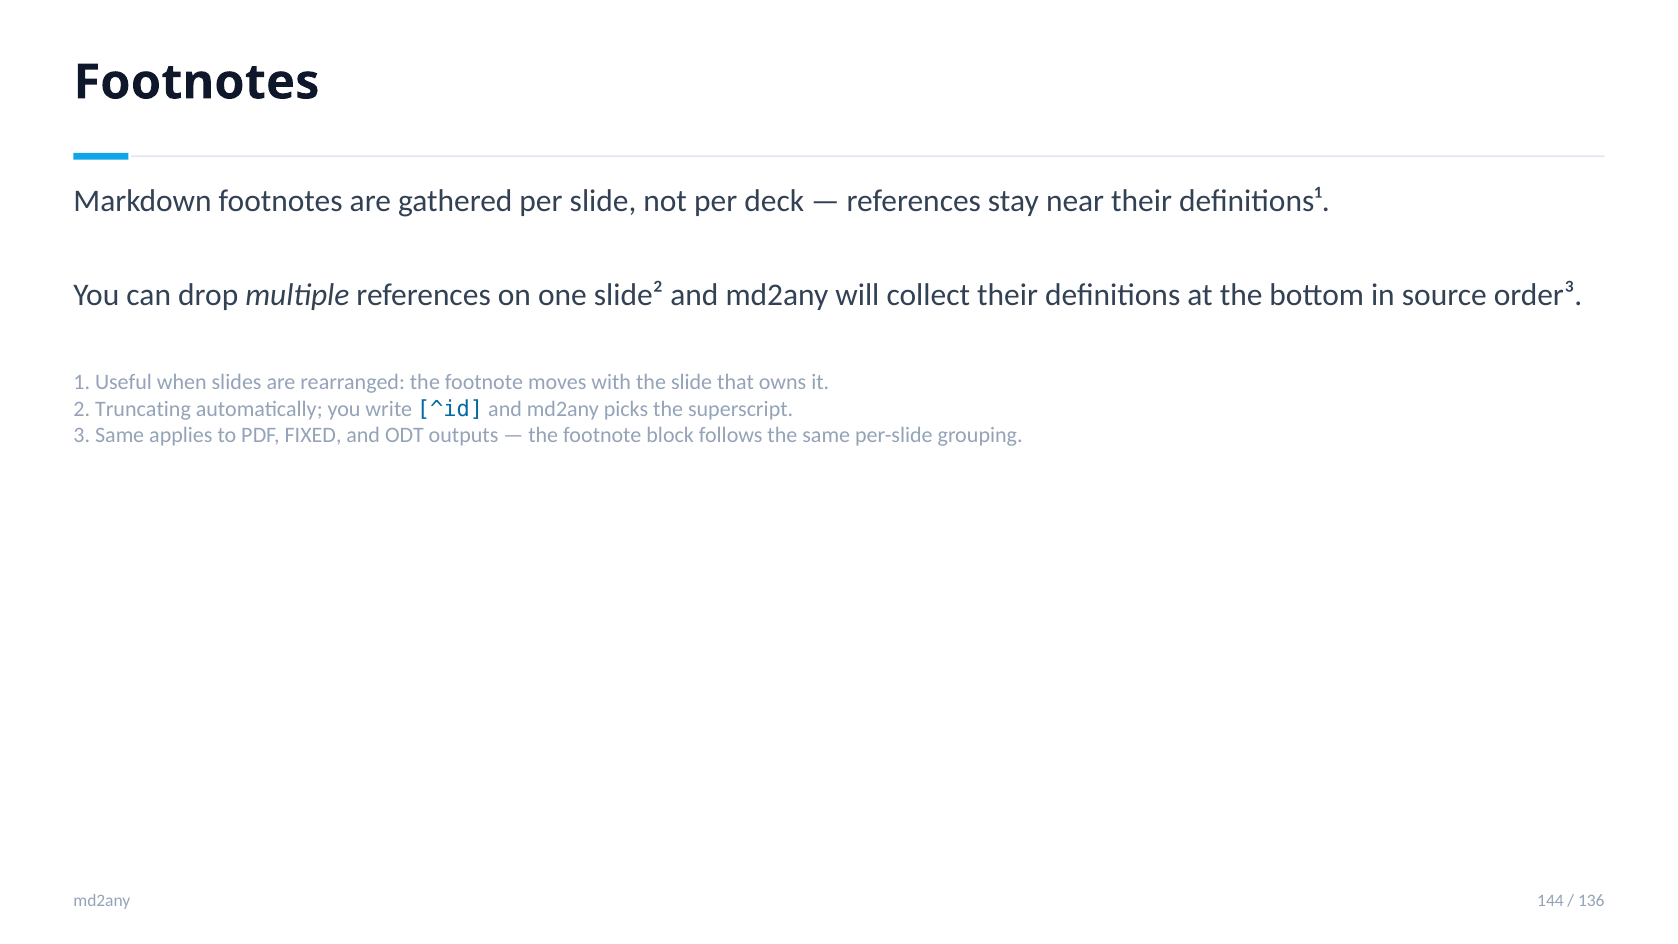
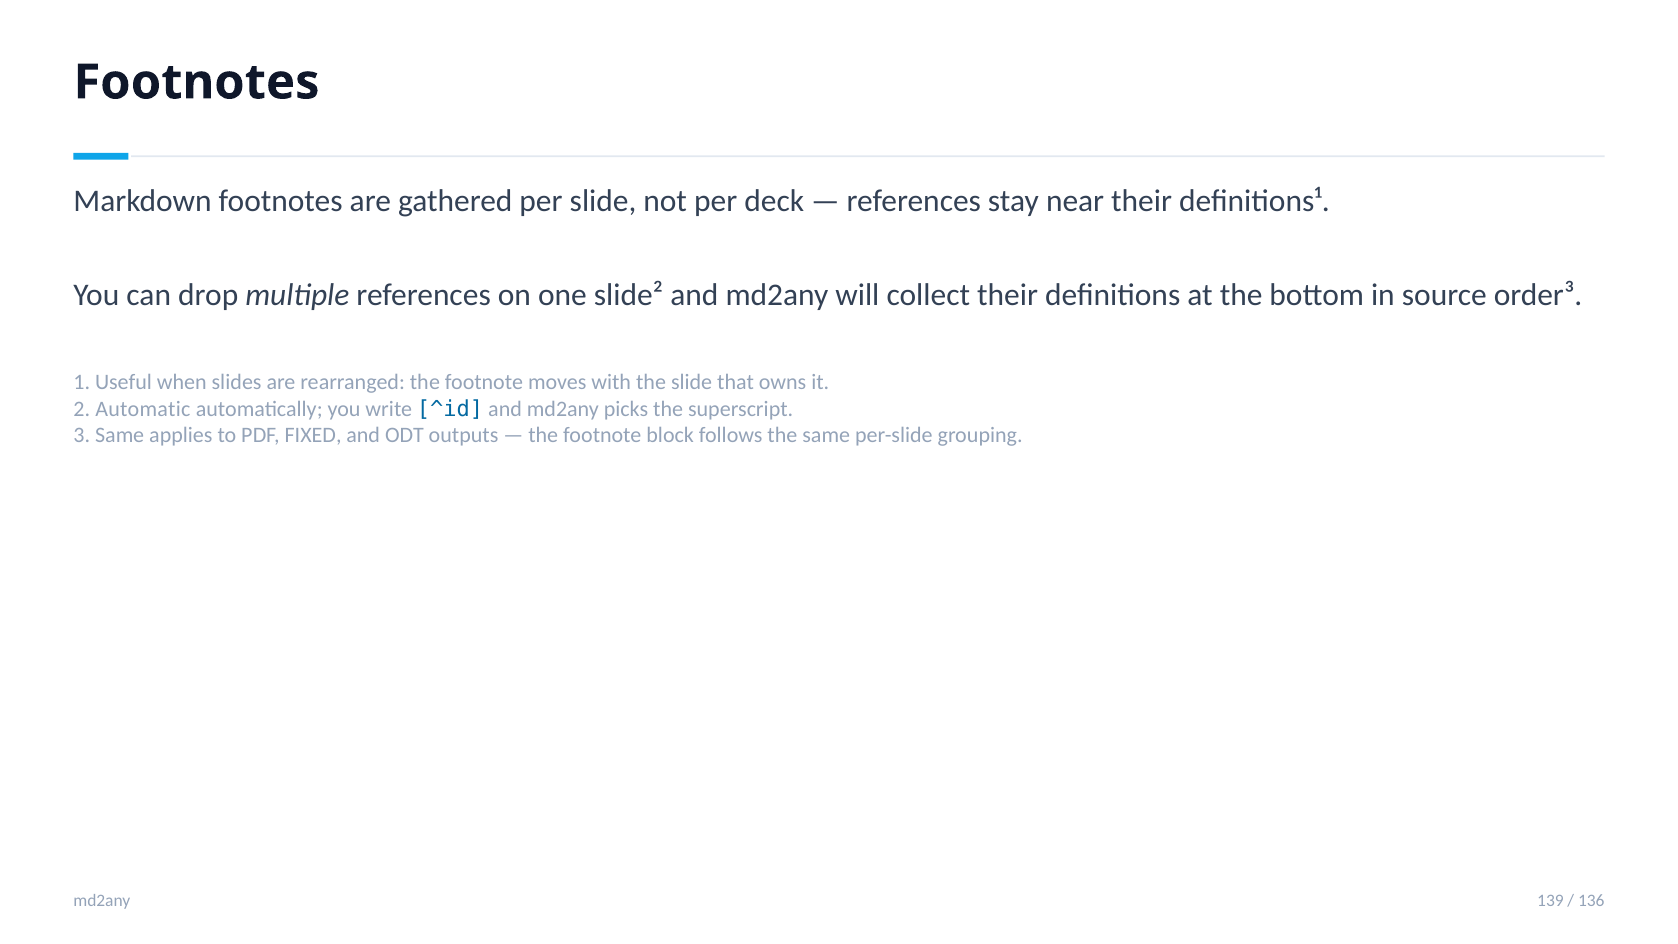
Truncating: Truncating -> Automatic (143, 409)
144: 144 -> 139 (1550, 901)
